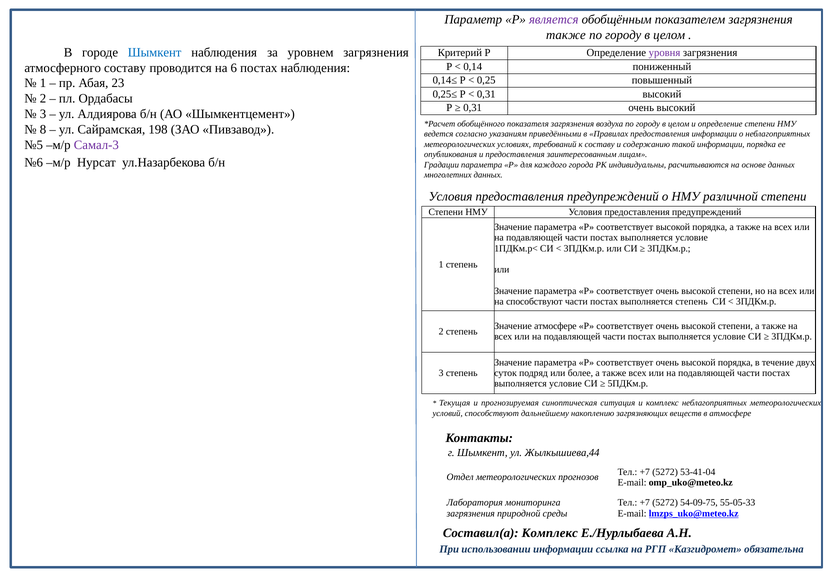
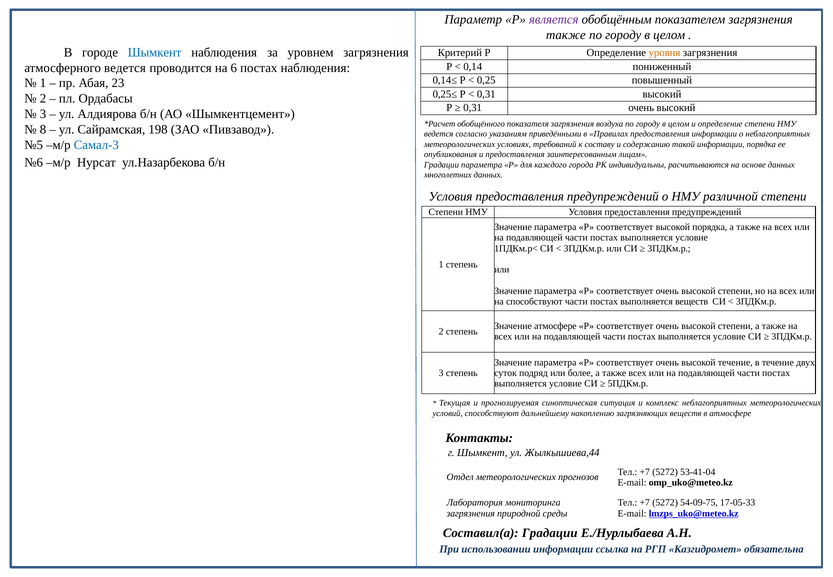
уровня colour: purple -> orange (665, 53)
атмосферного составу: составу -> ведется (125, 68)
Самал-3 colour: purple -> blue (96, 145)
выполняется степень: степень -> веществ (692, 301)
очень высокой порядка: порядка -> течение (735, 362)
55-05-33: 55-05-33 -> 17-05-33 (738, 502)
Составил(а Комплекс: Комплекс -> Градации (550, 533)
